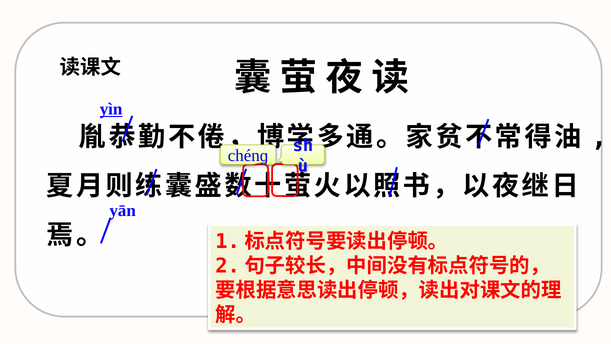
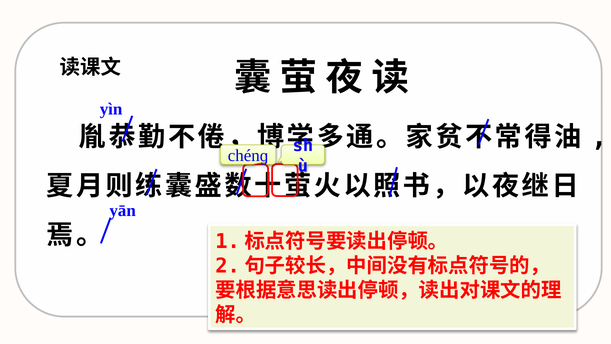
yìn underline: present -> none (111, 109)
